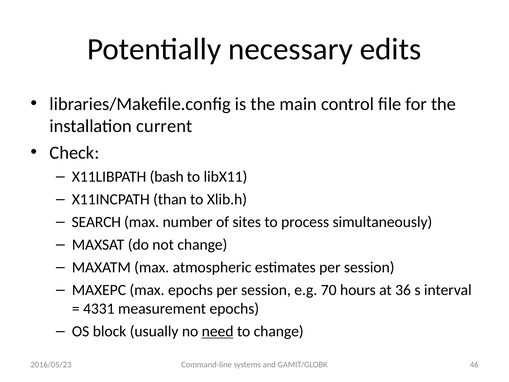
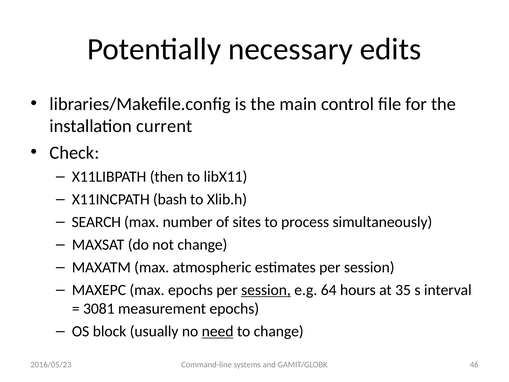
bash: bash -> then (167, 177)
than: than -> bash (170, 199)
session underline: none -> present (266, 290)
70: 70 -> 64 (329, 290)
36: 36 -> 35 (403, 290)
4331: 4331 -> 3081 (99, 308)
